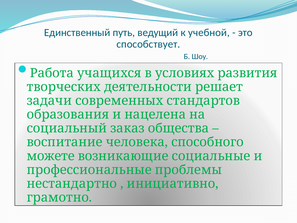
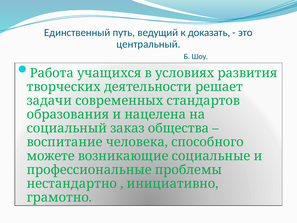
учебной: учебной -> доказать (209, 32)
способствует: способствует -> центральный (148, 44)
